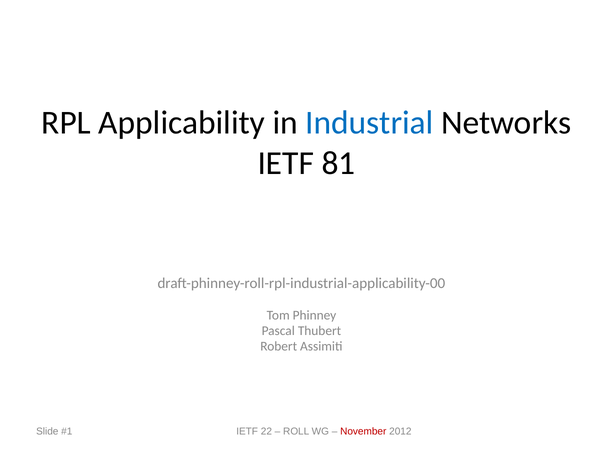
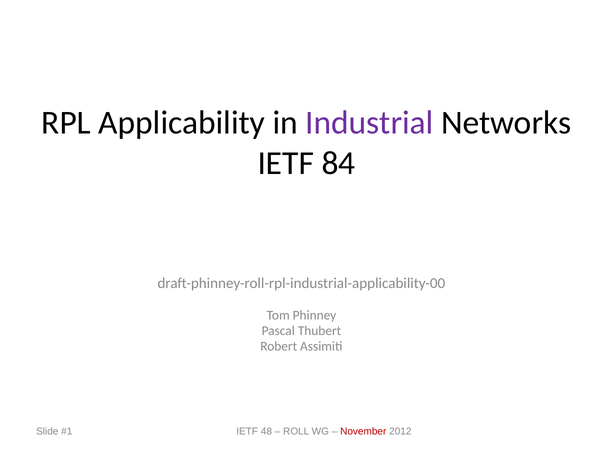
Industrial colour: blue -> purple (369, 123)
81: 81 -> 84 (338, 163)
22: 22 -> 48 (266, 432)
